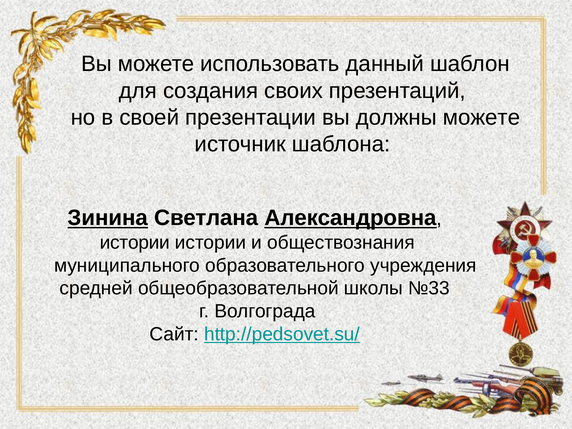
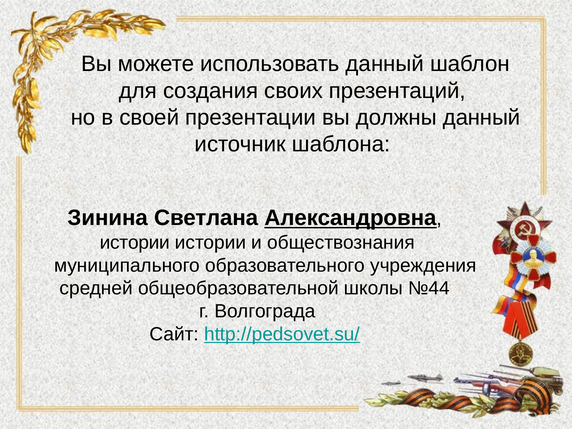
должны можете: можете -> данный (482, 117)
Зинина underline: present -> none (108, 218)
№33: №33 -> №44 (429, 288)
